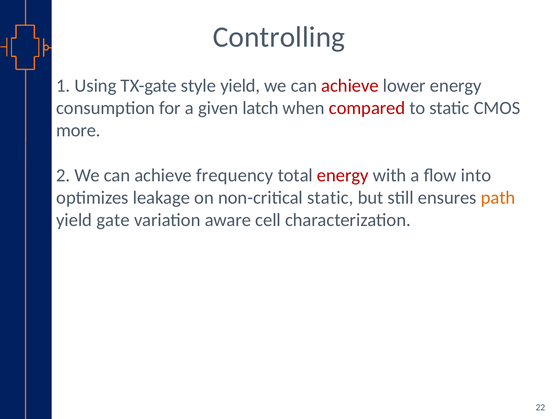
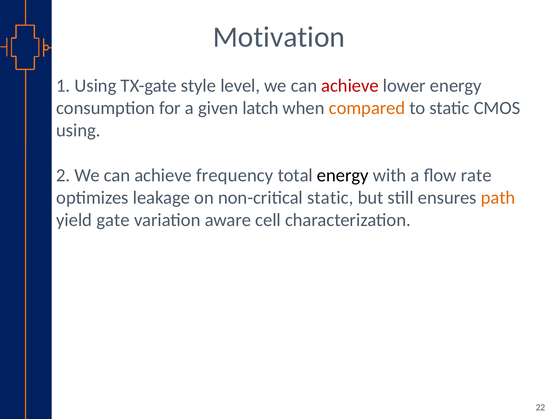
Controlling: Controlling -> Motivation (279, 37)
style yield: yield -> level (240, 86)
compared colour: red -> orange (367, 108)
more: more -> using (78, 130)
energy colour: red -> black (343, 175)
into: into -> rate (476, 175)
